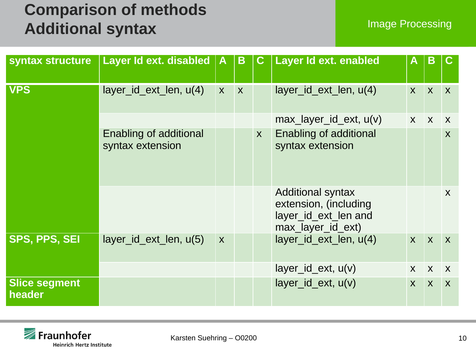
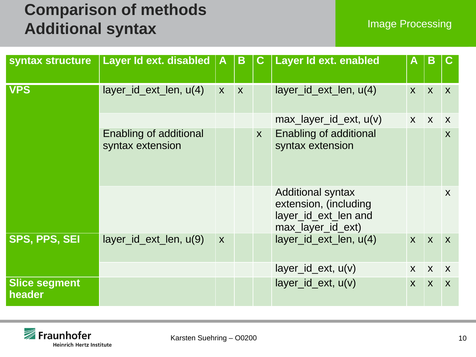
u(5: u(5 -> u(9 (195, 239)
